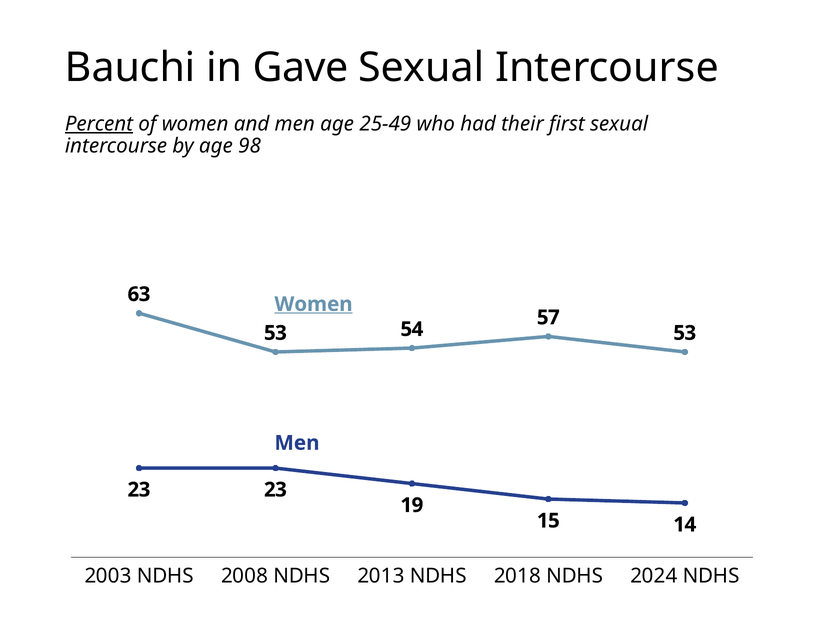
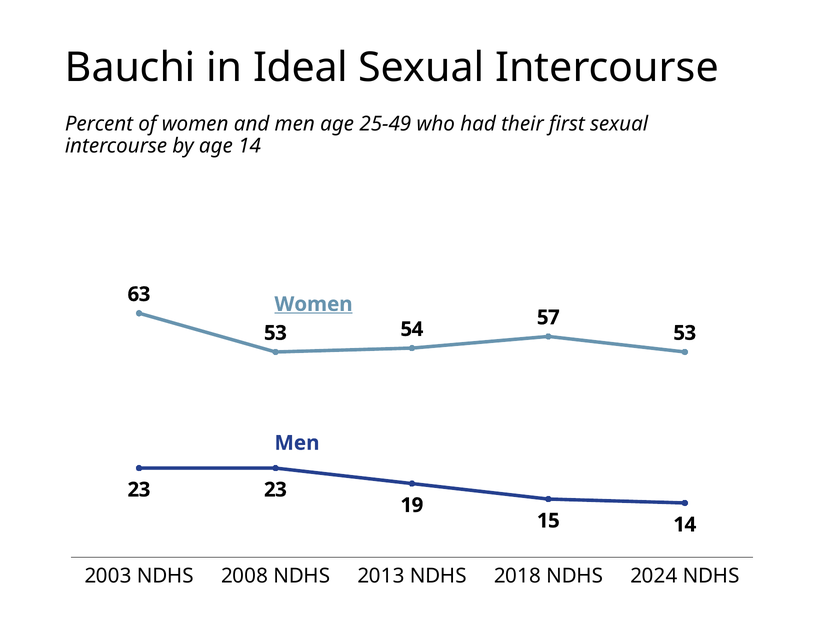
Gave: Gave -> Ideal (301, 68)
Percent underline: present -> none (99, 124)
age 98: 98 -> 14 (250, 146)
